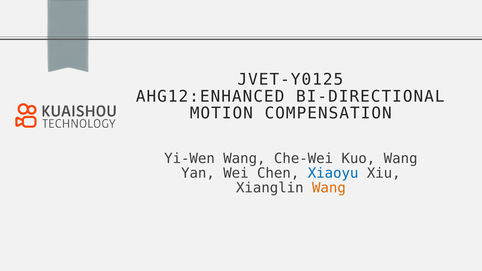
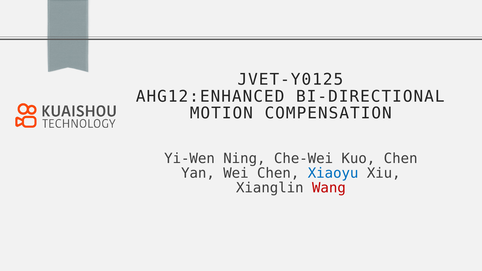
Yi-Wen Wang: Wang -> Ning (244, 159)
Kuo Wang: Wang -> Chen (401, 159)
Wang colour: orange -> red (329, 188)
